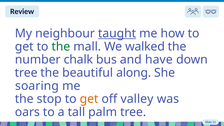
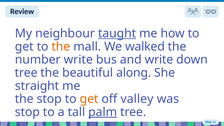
the colour: green -> orange (61, 47)
number chalk: chalk -> write (78, 60)
and have: have -> write (159, 60)
soaring: soaring -> straight (37, 86)
oars: oars -> stop (27, 112)
palm underline: none -> present (103, 112)
